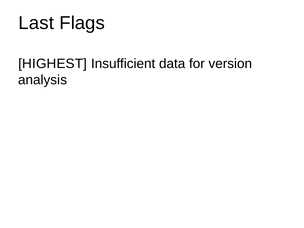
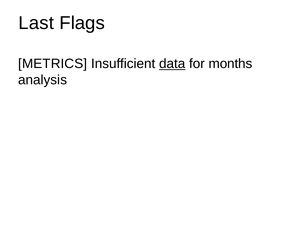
HIGHEST: HIGHEST -> METRICS (53, 64)
data underline: none -> present (172, 64)
version: version -> months (231, 64)
